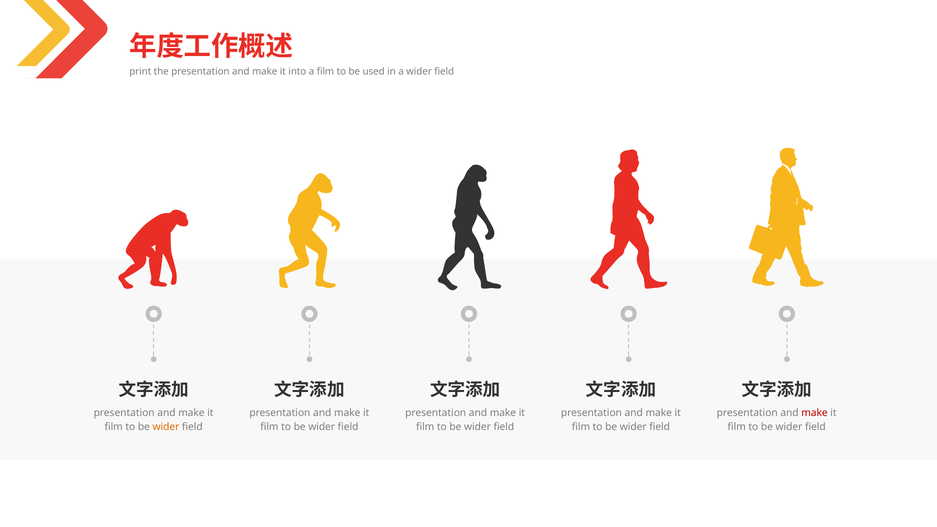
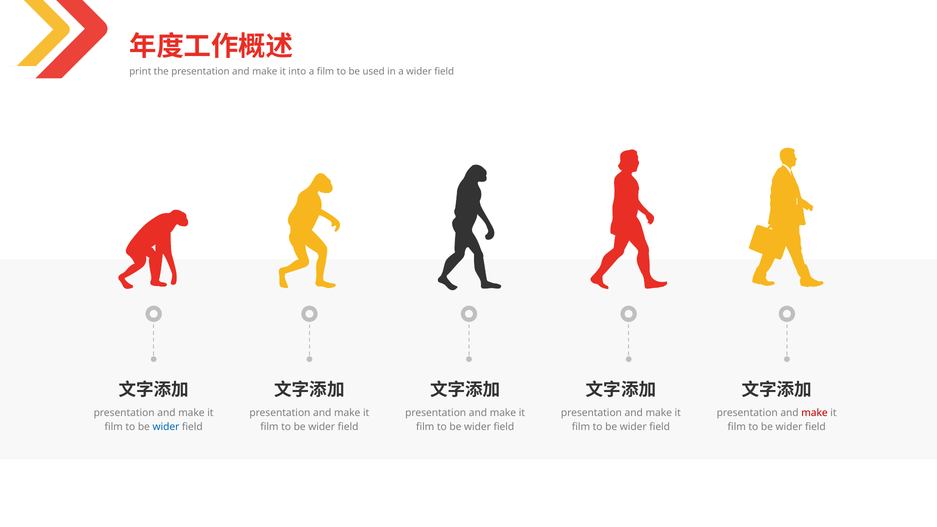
wider colour: orange -> blue (166, 427)
